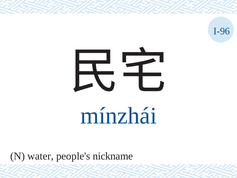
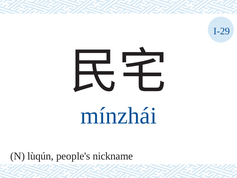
I-96: I-96 -> I-29 (222, 31)
water: water -> lùqún (41, 156)
